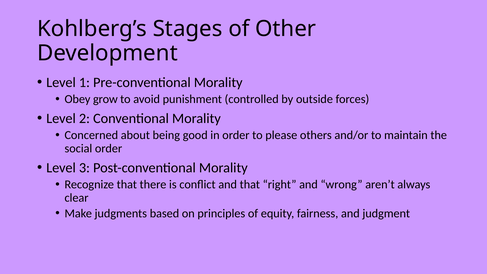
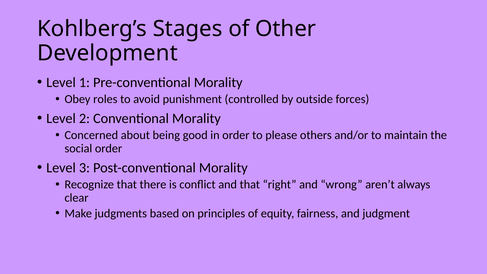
grow: grow -> roles (105, 99)
